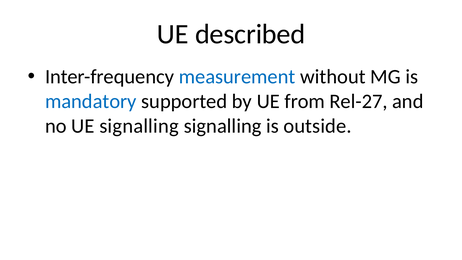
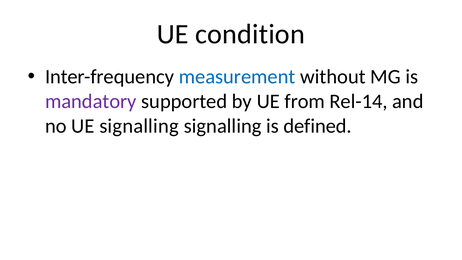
described: described -> condition (250, 34)
mandatory colour: blue -> purple (91, 101)
Rel-27: Rel-27 -> Rel-14 (359, 101)
outside: outside -> defined (318, 126)
